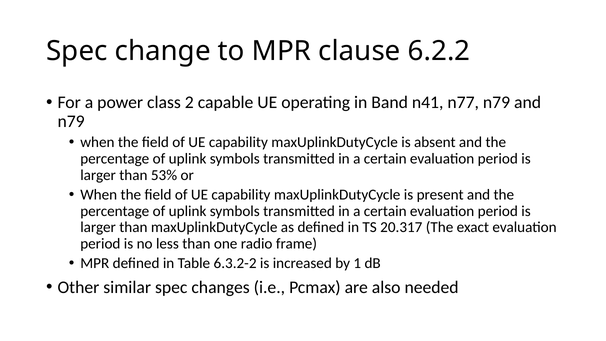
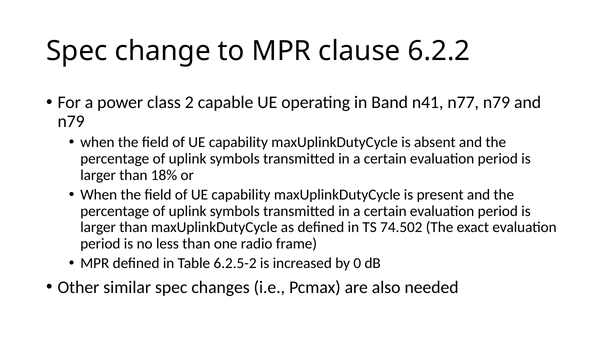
53%: 53% -> 18% (164, 175)
20.317: 20.317 -> 74.502 (401, 227)
6.3.2-2: 6.3.2-2 -> 6.2.5-2 (235, 263)
1: 1 -> 0 (357, 263)
